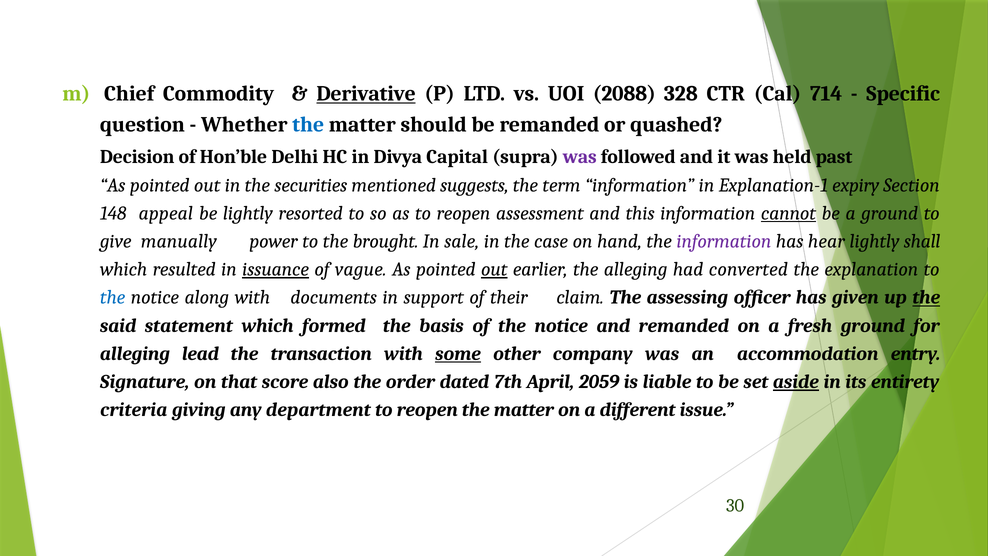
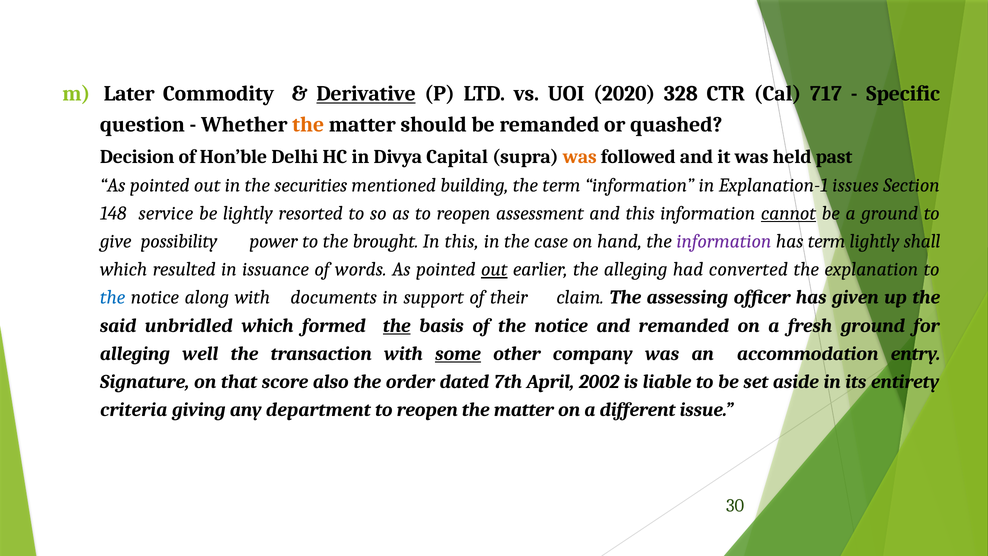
Chief: Chief -> Later (129, 94)
2088: 2088 -> 2020 (624, 94)
714: 714 -> 717 (826, 94)
the colour: blue -> orange (308, 125)
was colour: purple -> orange (580, 157)
suggests: suggests -> building (474, 185)
expiry: expiry -> issues (855, 185)
appeal: appeal -> service (166, 213)
manually: manually -> possibility (179, 241)
In sale: sale -> this (462, 241)
has hear: hear -> term (827, 241)
issuance underline: present -> none (276, 269)
vague: vague -> words (361, 269)
the underline: present -> none (926, 297)
statement: statement -> unbridled (189, 325)
the underline: none -> present (397, 325)
lead: lead -> well (200, 354)
2059: 2059 -> 2002 (599, 382)
aside underline: present -> none (796, 382)
